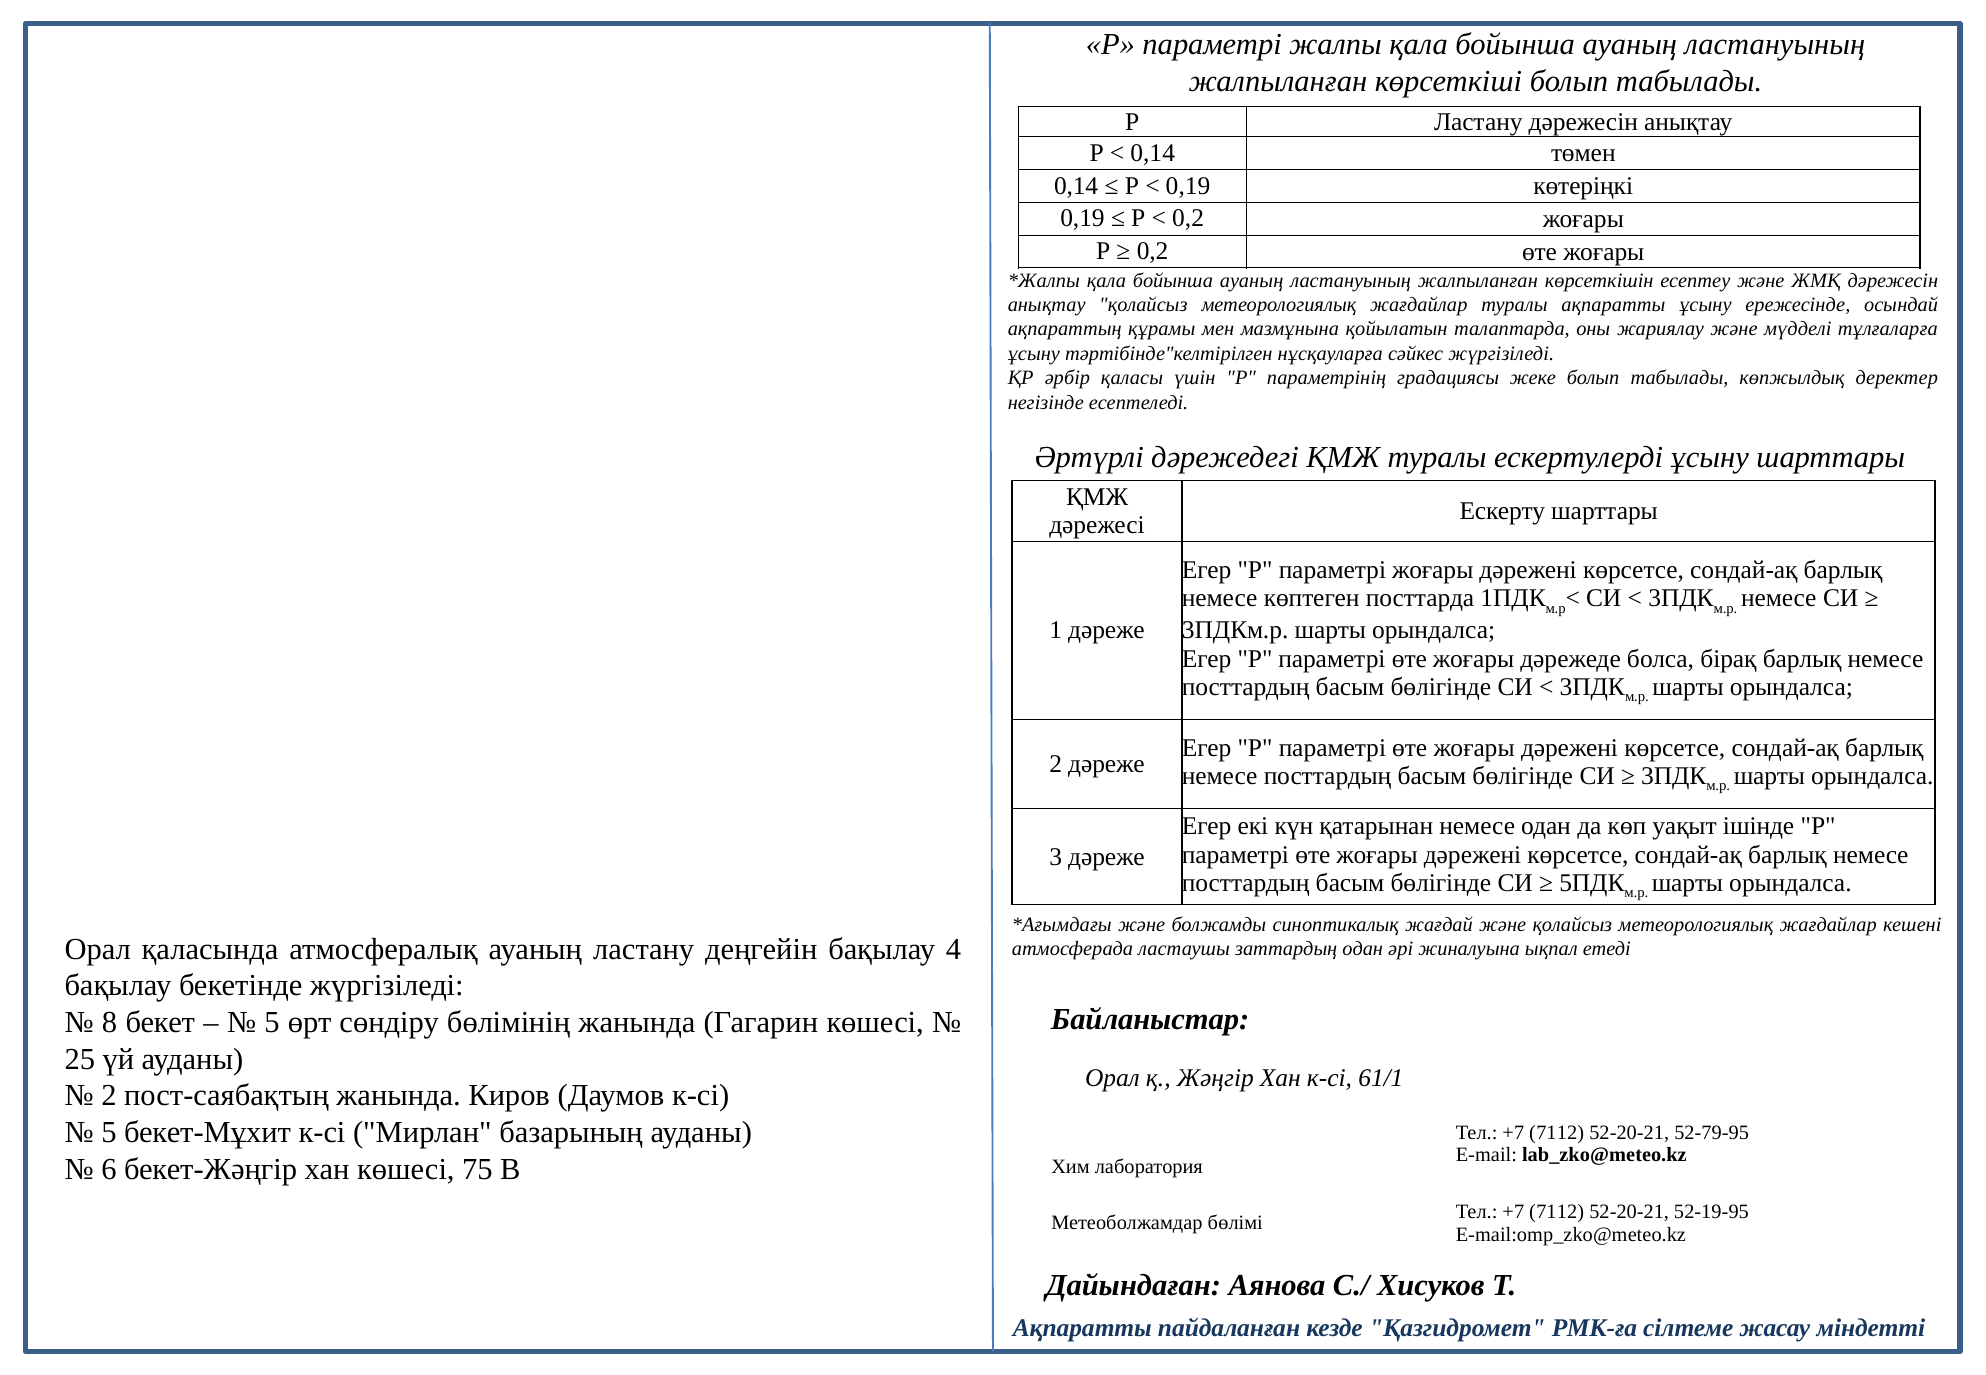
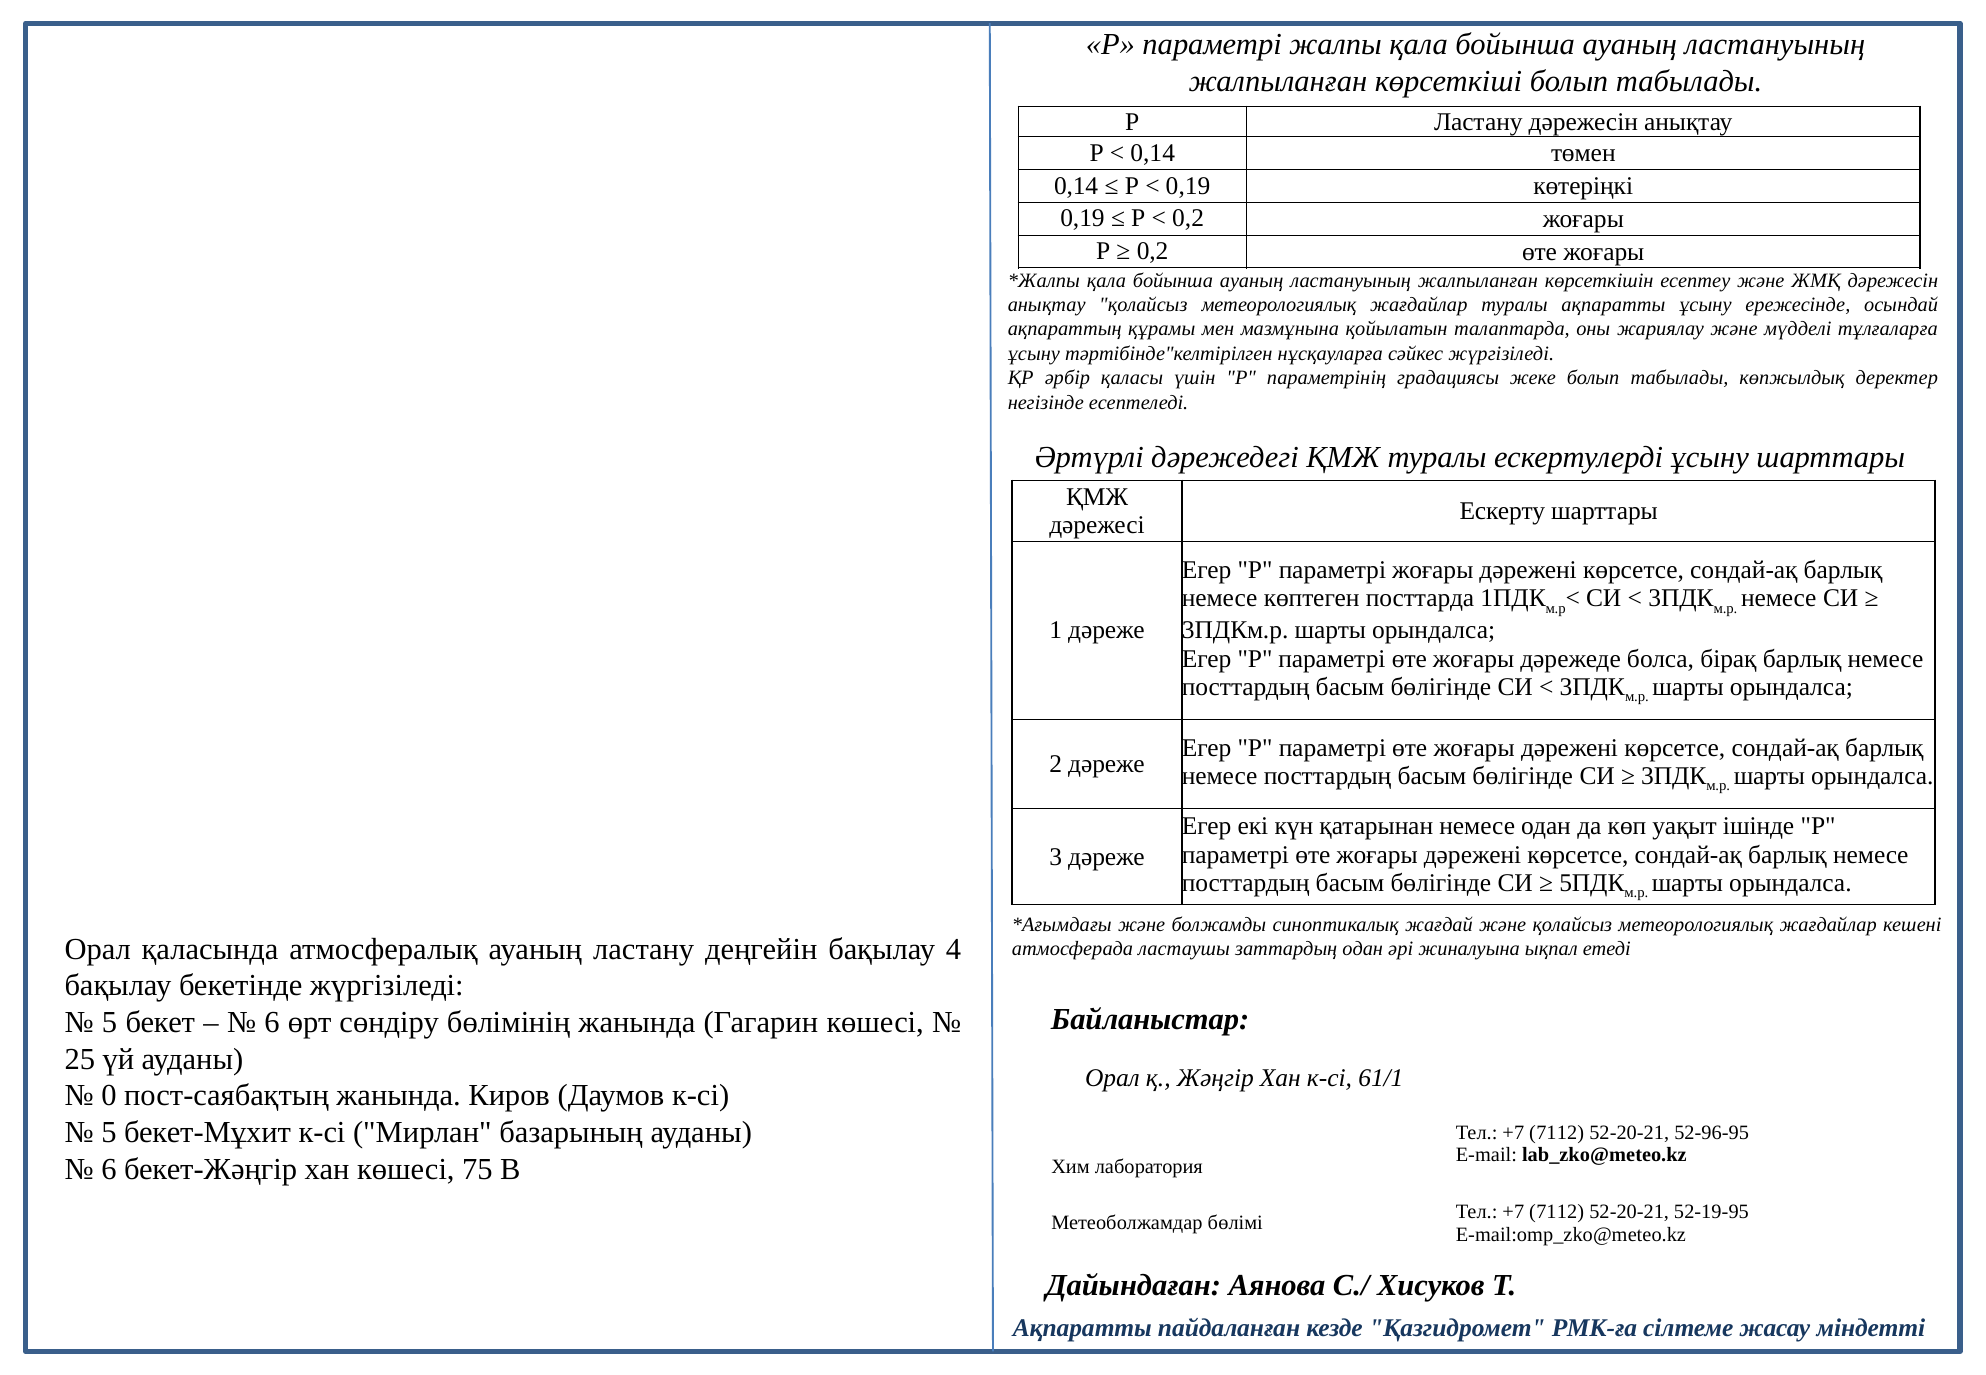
8: 8 -> 5 (110, 1022)
5: 5 -> 6 (272, 1022)
2: 2 -> 0 (109, 1096)
52-79-95: 52-79-95 -> 52-96-95 (1712, 1132)
